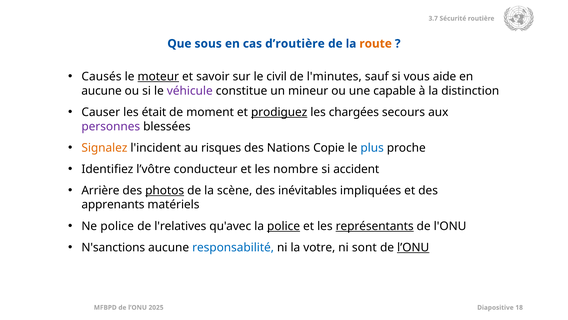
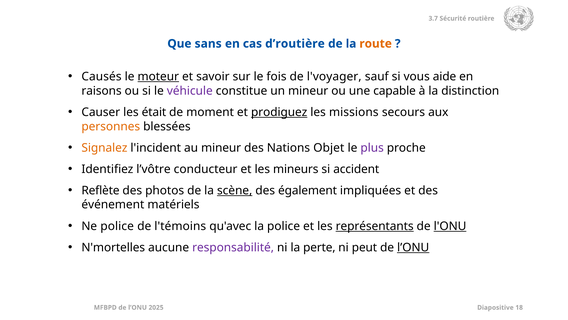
sous: sous -> sans (208, 44)
civil: civil -> fois (276, 77)
l'minutes: l'minutes -> l'voyager (334, 77)
aucune: aucune -> raisons (102, 91)
chargées: chargées -> missions (354, 112)
personnes colour: purple -> orange (111, 126)
au risques: risques -> mineur (221, 148)
Copie: Copie -> Objet (329, 148)
plus colour: blue -> purple (372, 148)
nombre: nombre -> mineurs (296, 169)
Arrière: Arrière -> Reflète (100, 190)
photos underline: present -> none (165, 190)
scène underline: none -> present (235, 190)
inévitables: inévitables -> également (308, 190)
apprenants: apprenants -> événement (113, 204)
l'relatives: l'relatives -> l'témoins (180, 226)
police underline: present -> none (284, 226)
l'ONU underline: none -> present (450, 226)
N'sanctions: N'sanctions -> N'mortelles (113, 247)
responsabilité colour: blue -> purple (233, 247)
votre: votre -> perte (319, 247)
sont: sont -> peut (364, 247)
